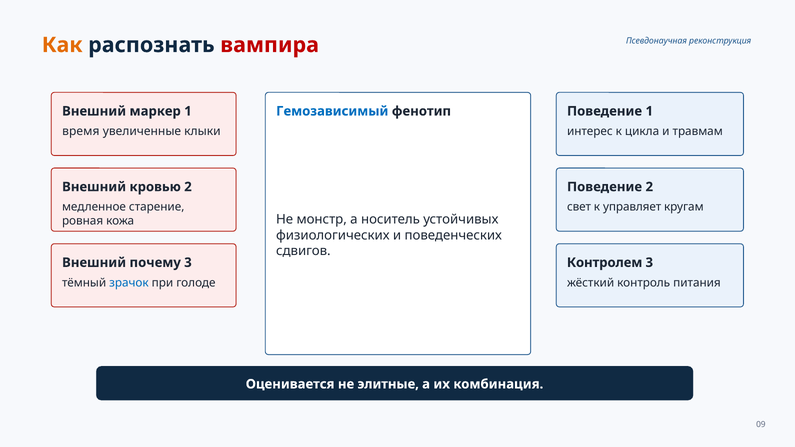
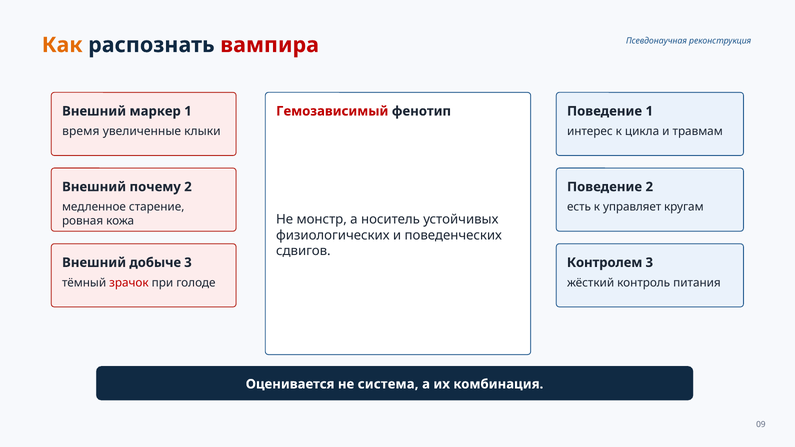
Гемозависимый colour: blue -> red (332, 111)
кровью: кровью -> почему (155, 187)
свет: свет -> есть (579, 207)
почему: почему -> добыче (155, 263)
зрачок colour: blue -> red (129, 283)
элитные: элитные -> система (388, 384)
